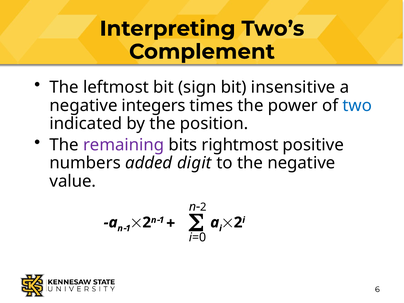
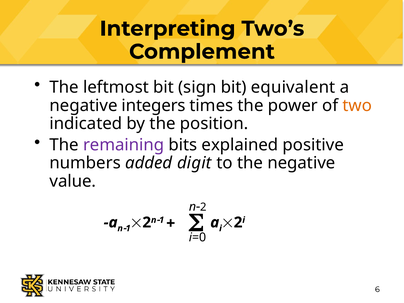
insensitive: insensitive -> equivalent (293, 87)
two colour: blue -> orange (357, 106)
rightmost: rightmost -> explained (240, 145)
